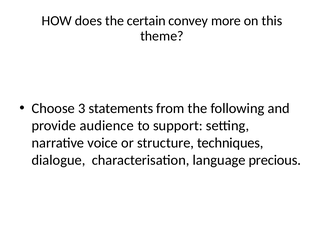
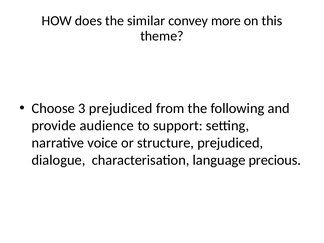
certain: certain -> similar (146, 21)
3 statements: statements -> prejudiced (121, 108)
structure techniques: techniques -> prejudiced (230, 143)
